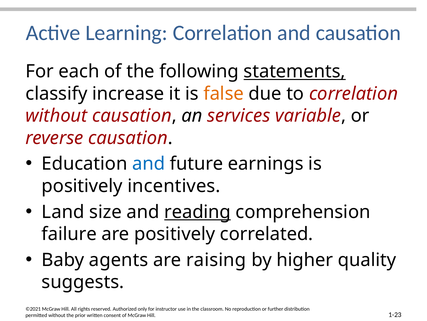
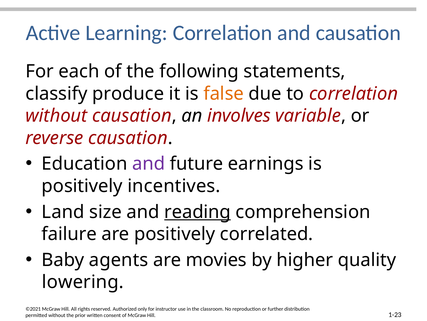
statements underline: present -> none (295, 71)
increase: increase -> produce (128, 93)
services: services -> involves (239, 116)
and colour: blue -> purple (149, 163)
raising: raising -> movies (216, 259)
suggests: suggests -> lowering (83, 281)
